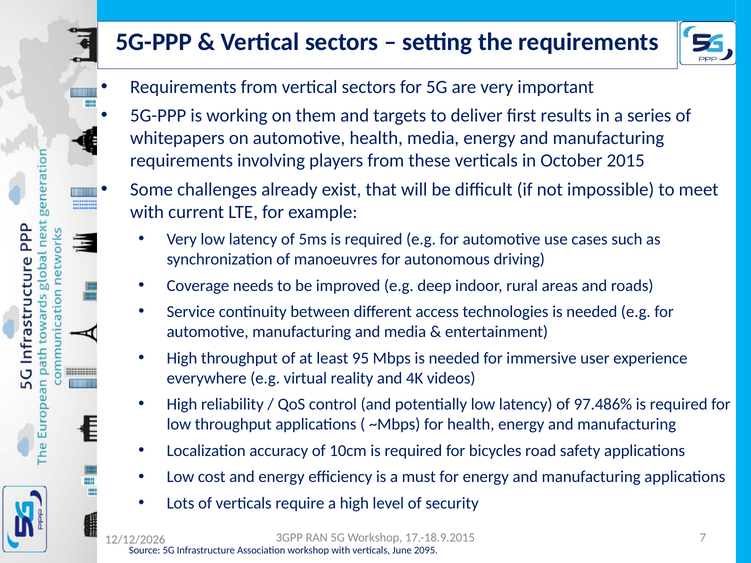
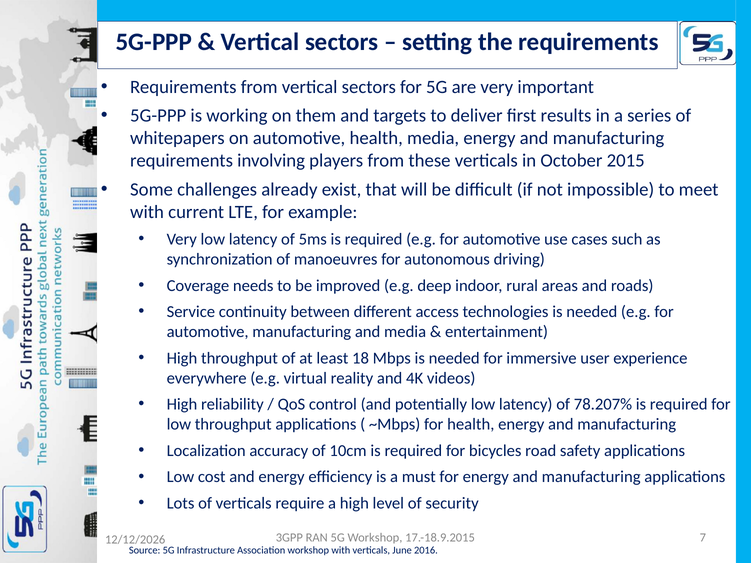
95: 95 -> 18 (361, 358)
97.486%: 97.486% -> 78.207% (603, 405)
2095: 2095 -> 2016 (426, 551)
